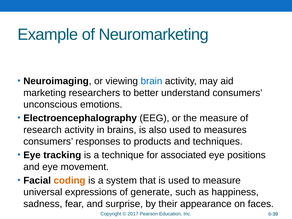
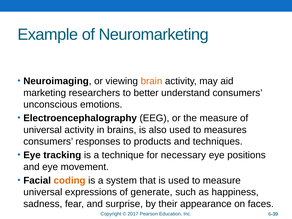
brain colour: blue -> orange (151, 81)
research: research -> universal (43, 130)
associated: associated -> necessary (183, 155)
